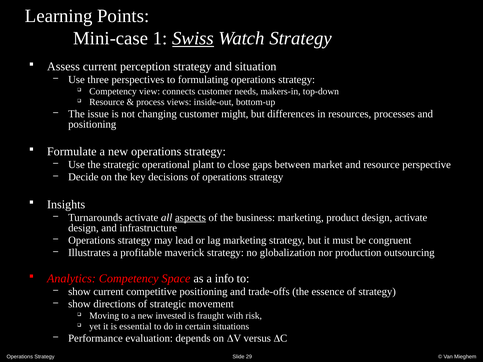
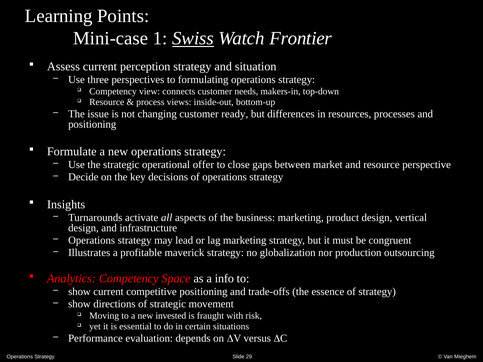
Watch Strategy: Strategy -> Frontier (301, 38)
might: might -> ready (235, 114)
plant: plant -> offer (203, 165)
aspects underline: present -> none (190, 218)
design activate: activate -> vertical (411, 218)
